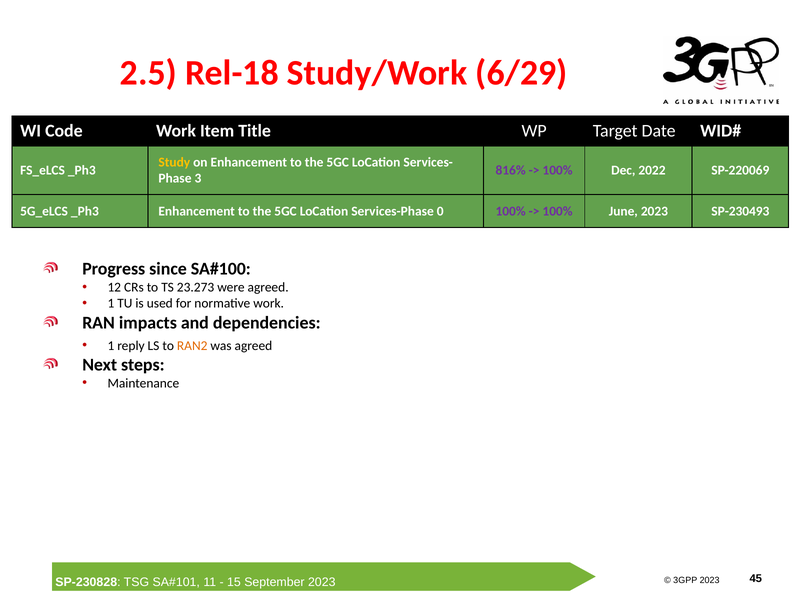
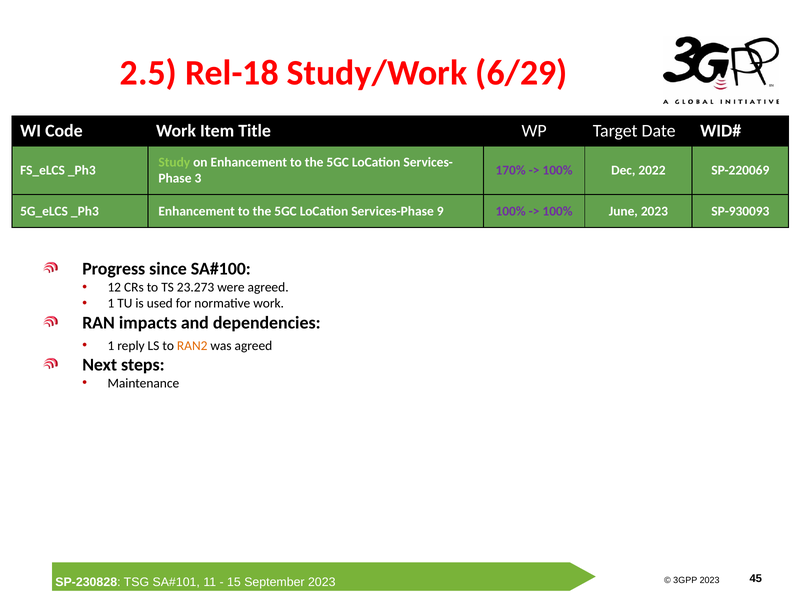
Study colour: yellow -> light green (174, 162)
816%: 816% -> 170% (511, 170)
0: 0 -> 9 (440, 211)
SP-230493: SP-230493 -> SP-930093 (740, 211)
